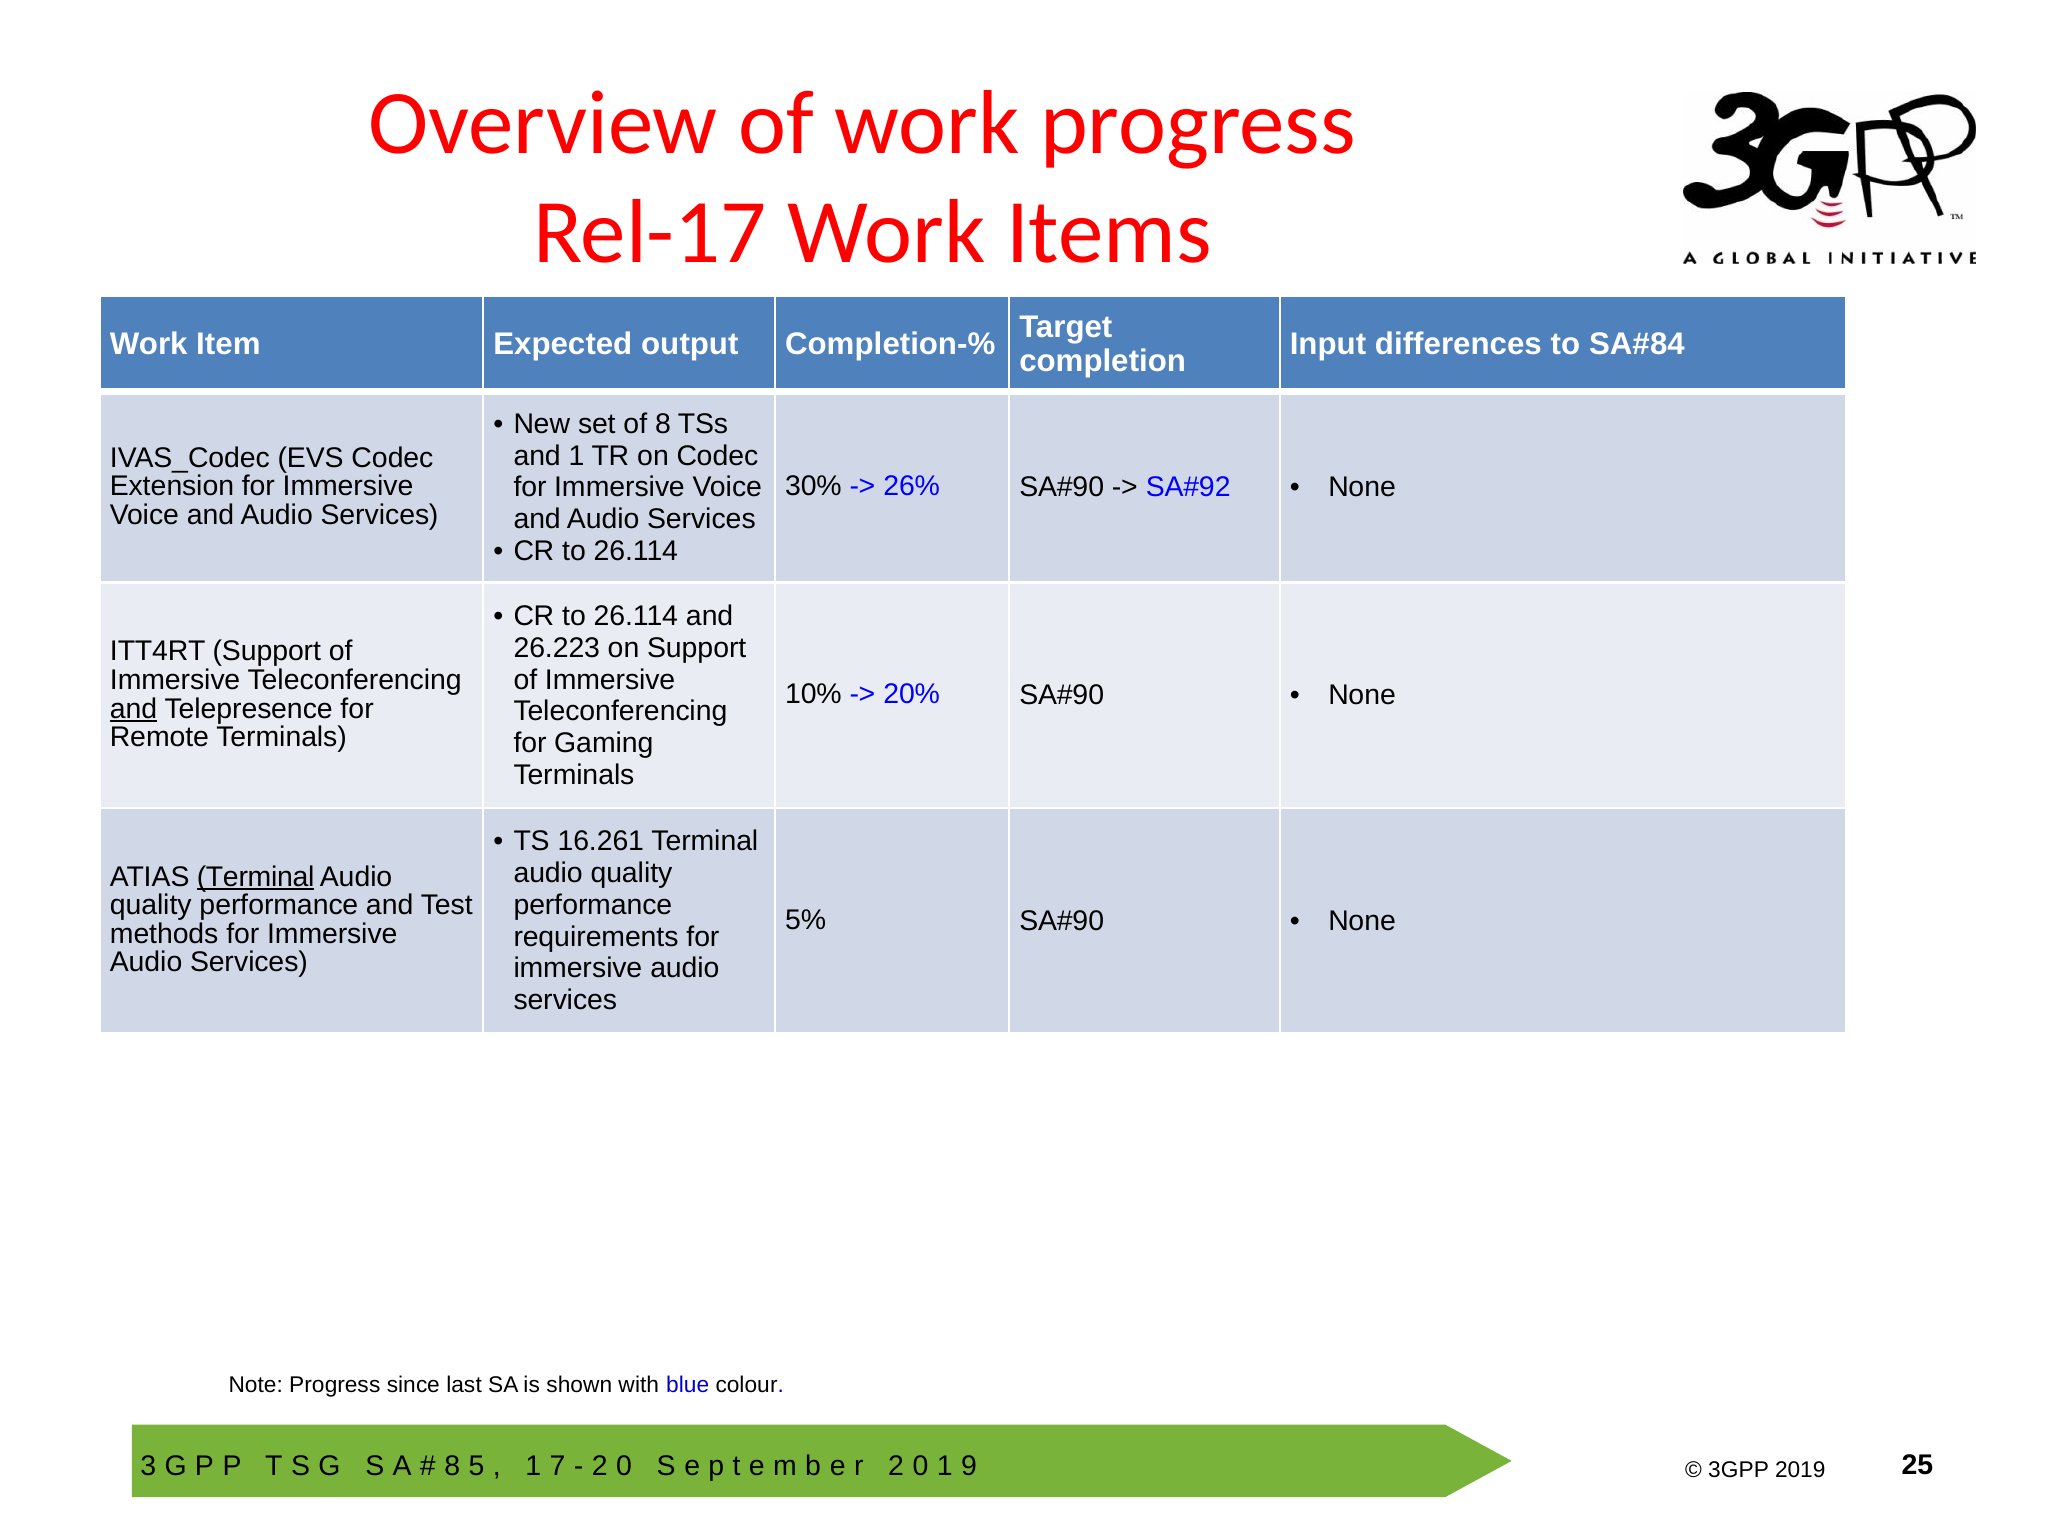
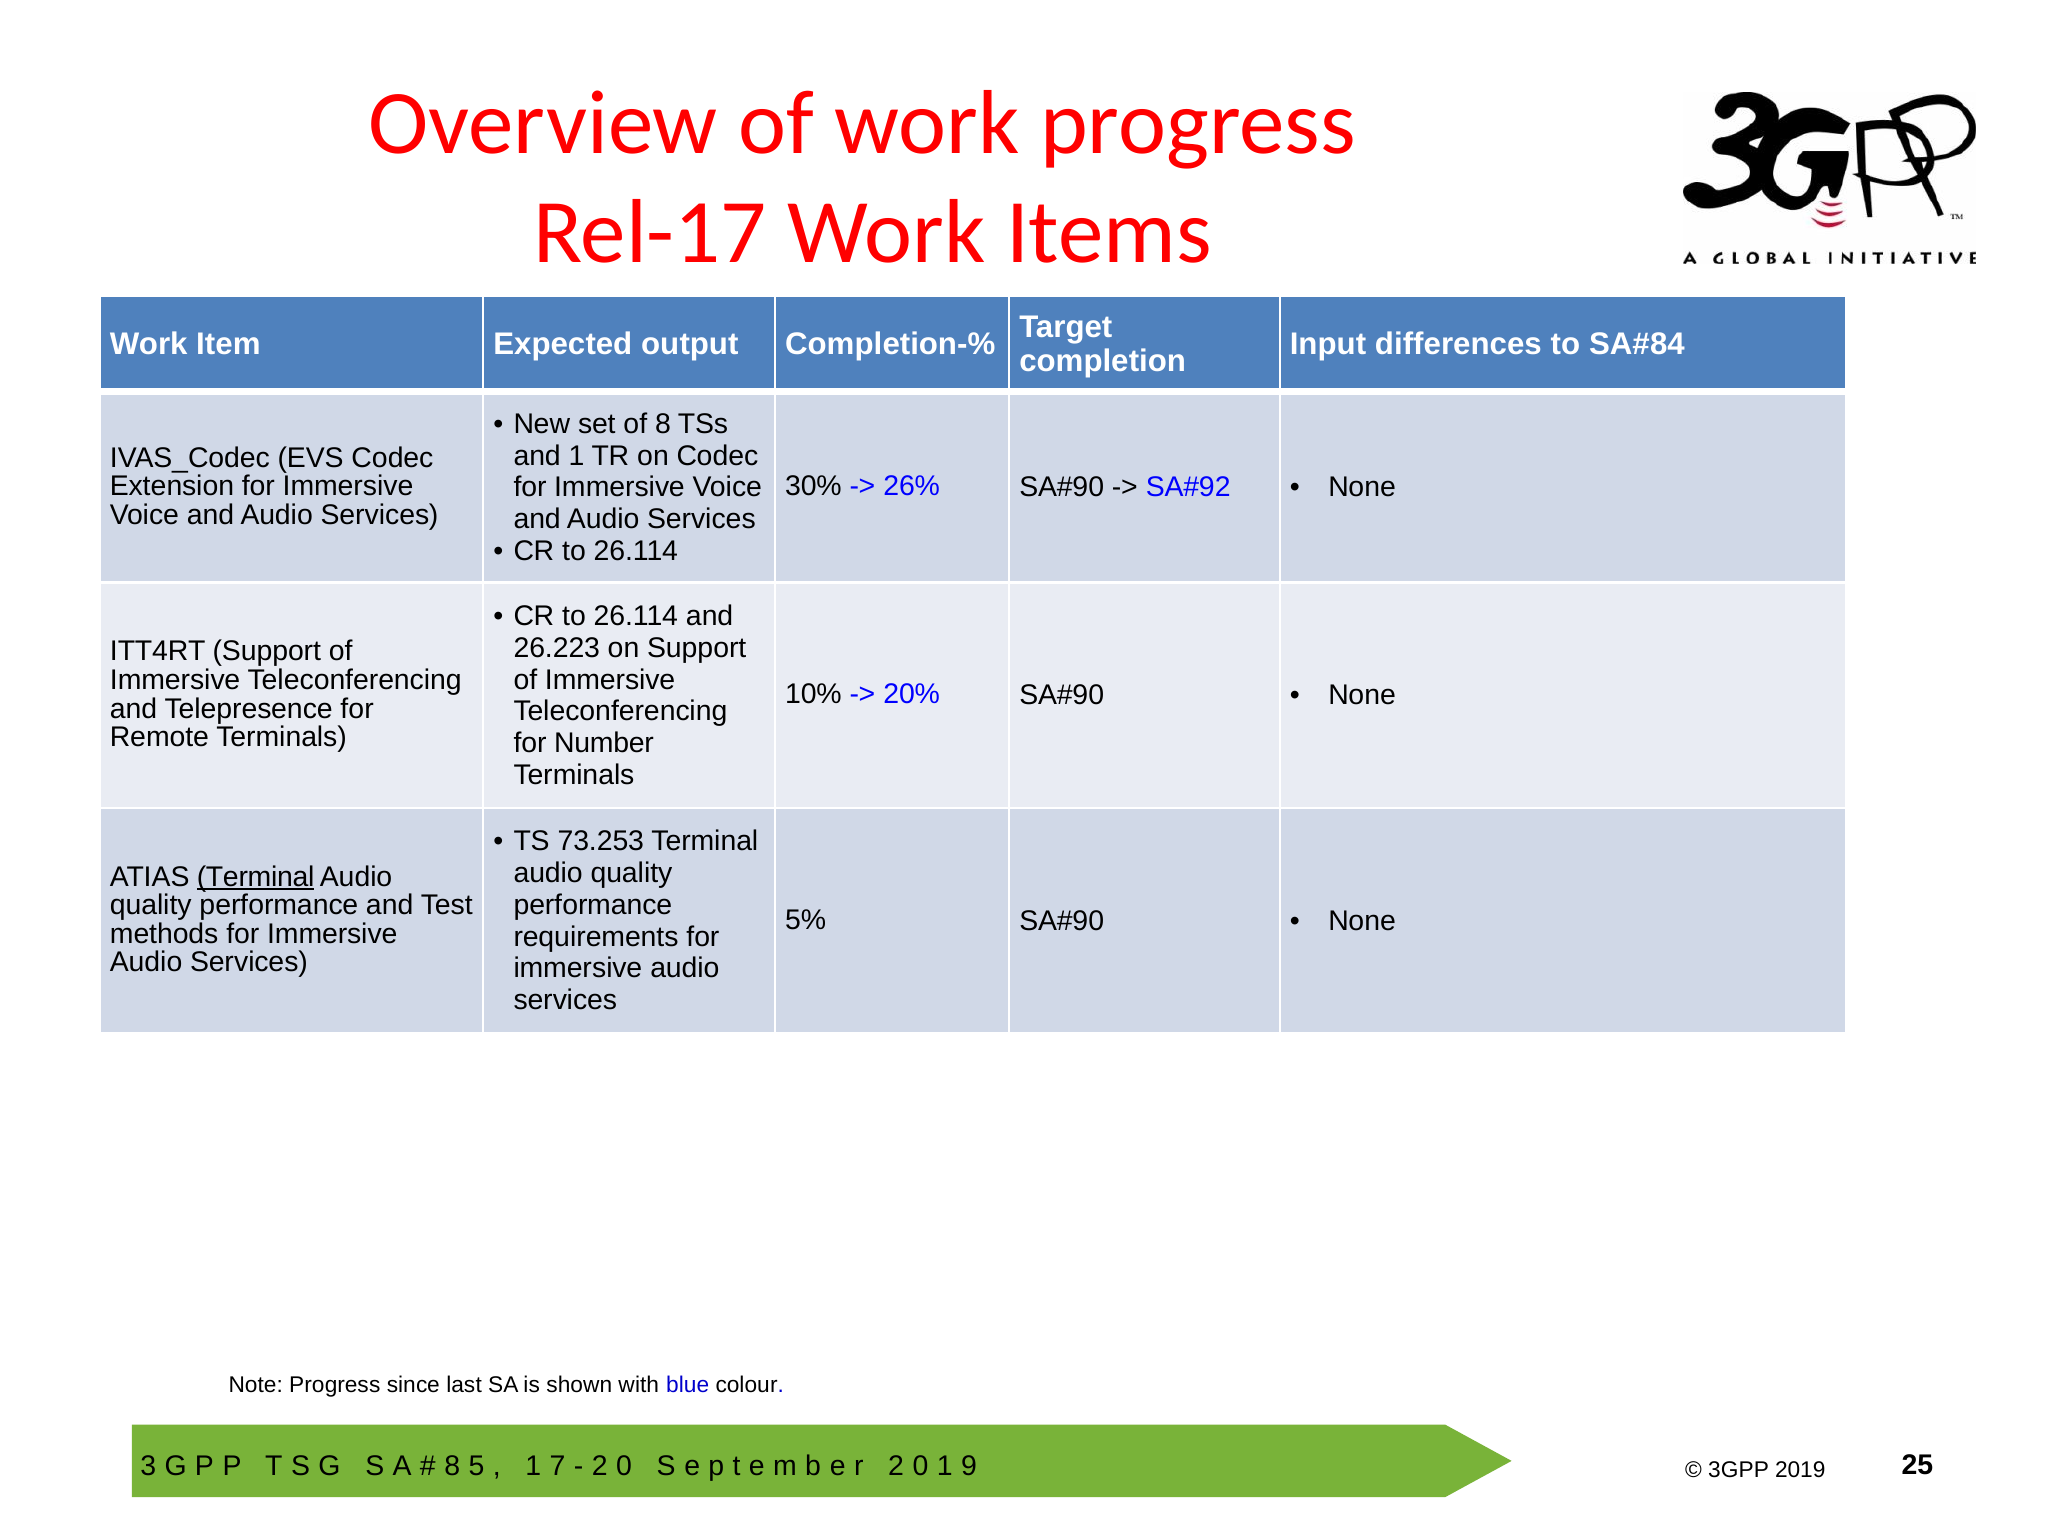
and underline: present -> none (134, 709)
Gaming: Gaming -> Number (604, 743)
16.261: 16.261 -> 73.253 (601, 842)
